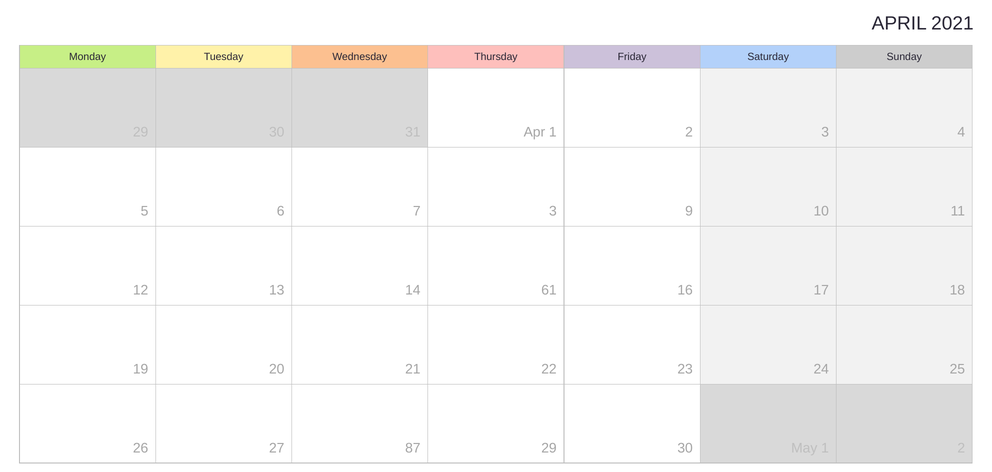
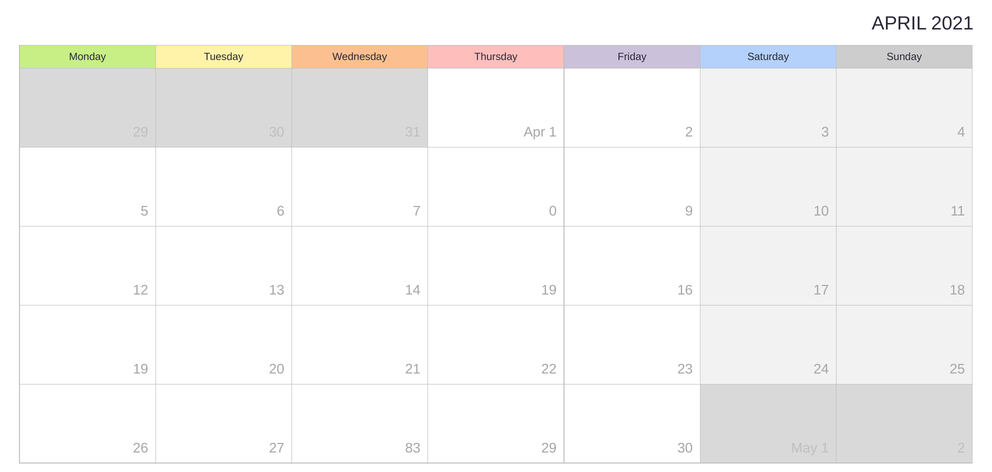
7 3: 3 -> 0 (553, 211)
14 61: 61 -> 19 (549, 290)
87: 87 -> 83 (413, 448)
